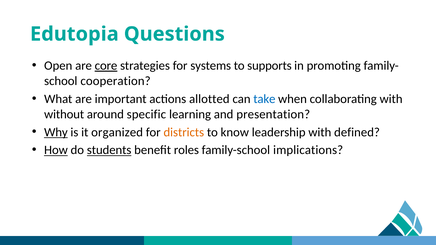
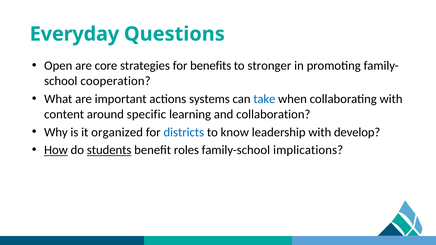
Edutopia: Edutopia -> Everyday (74, 34)
core underline: present -> none (106, 66)
systems: systems -> benefits (211, 66)
supports: supports -> stronger (269, 66)
allotted: allotted -> systems (209, 99)
without: without -> content (64, 114)
presentation: presentation -> collaboration (273, 114)
Why underline: present -> none (56, 132)
districts colour: orange -> blue (184, 132)
defined: defined -> develop (357, 132)
